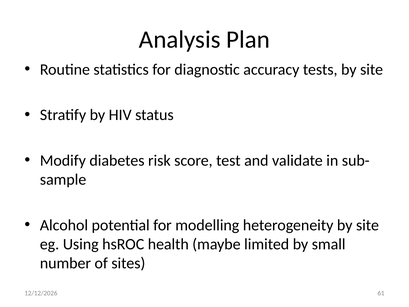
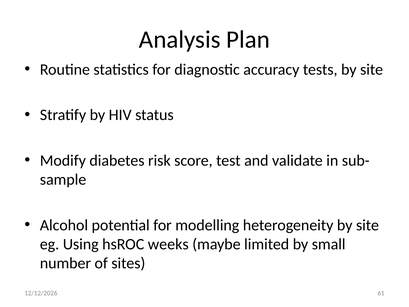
health: health -> weeks (168, 244)
